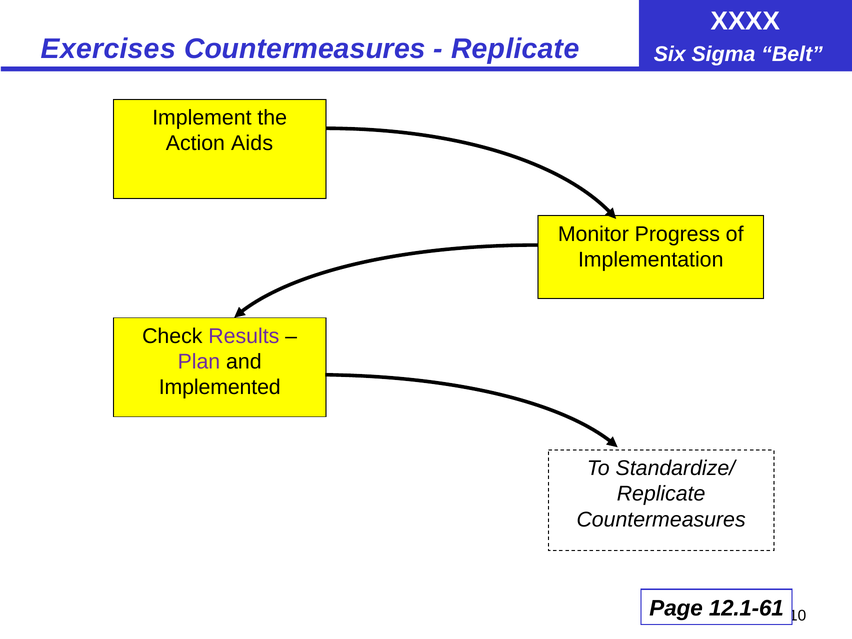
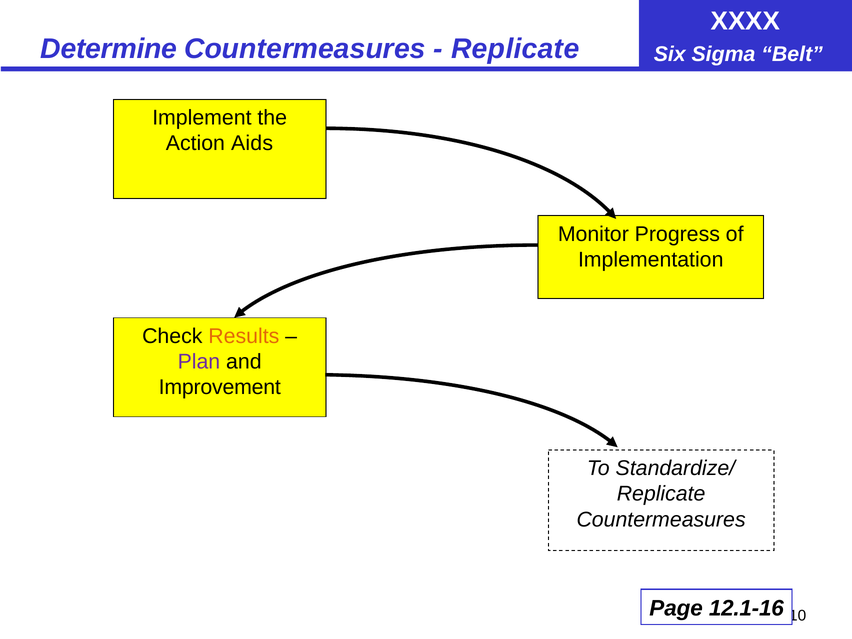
Exercises: Exercises -> Determine (109, 49)
Results colour: purple -> orange (244, 336)
Implemented: Implemented -> Improvement (220, 387)
12.1-61: 12.1-61 -> 12.1-16 (746, 609)
